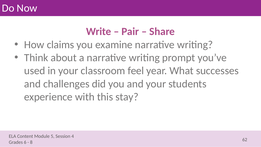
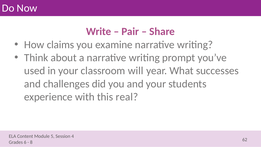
feel: feel -> will (136, 71)
stay: stay -> real (127, 97)
